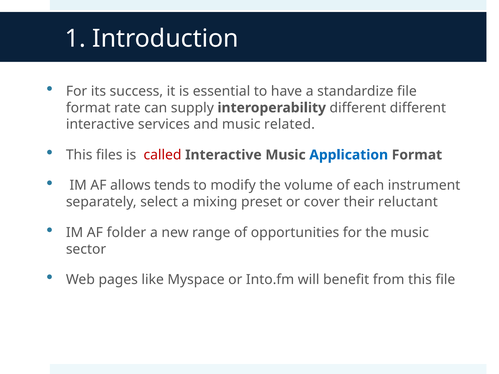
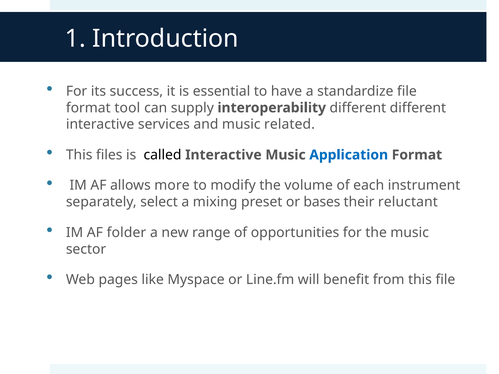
rate: rate -> tool (127, 108)
called colour: red -> black (163, 155)
tends: tends -> more (172, 186)
cover: cover -> bases (322, 202)
Into.fm: Into.fm -> Line.fm (270, 280)
